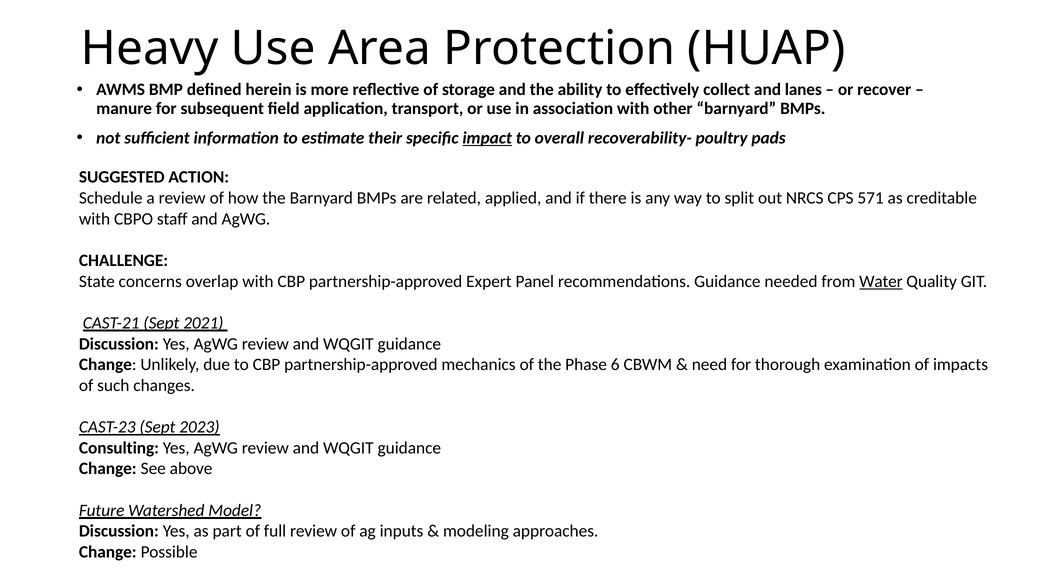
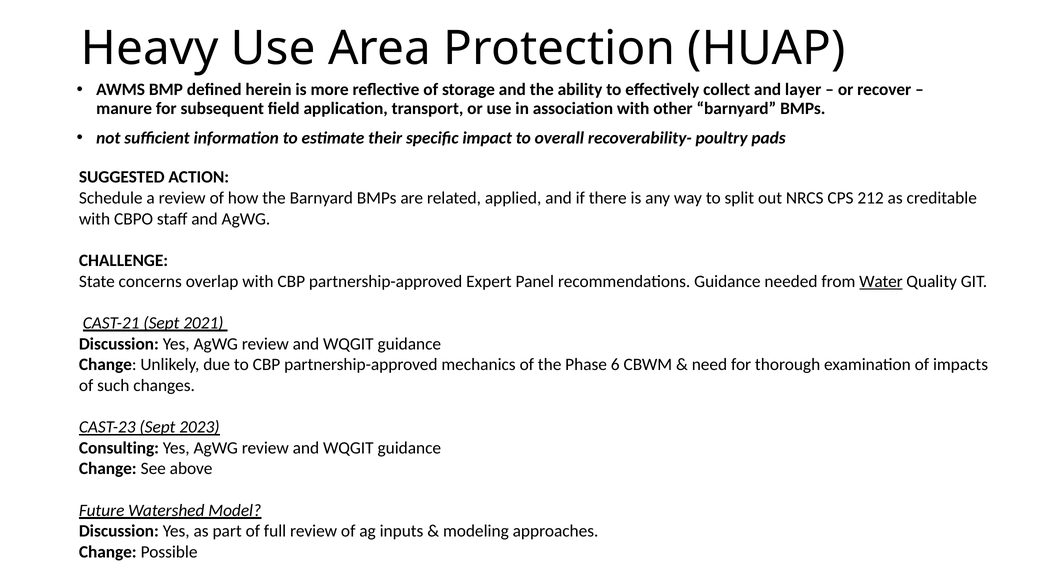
lanes: lanes -> layer (803, 90)
impact underline: present -> none (487, 138)
571: 571 -> 212 (871, 198)
